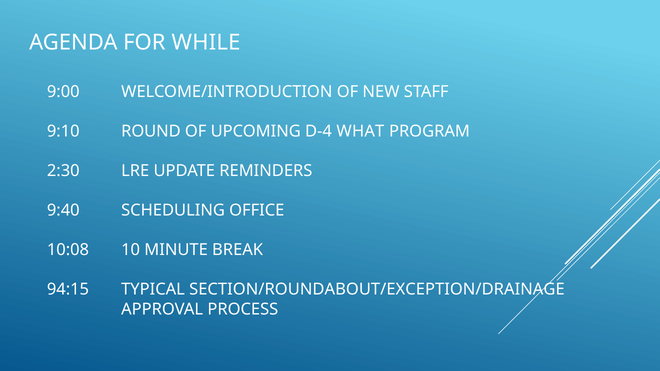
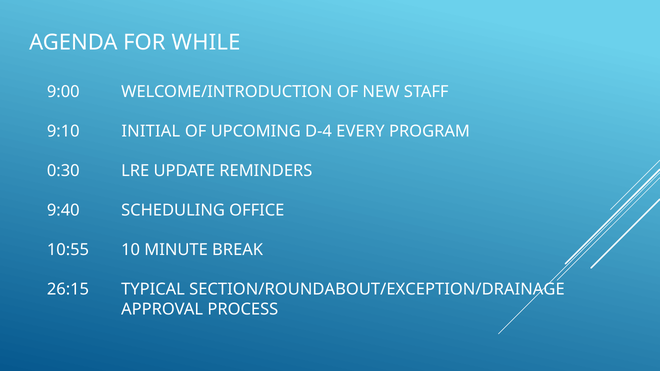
ROUND: ROUND -> INITIAL (151, 131)
WHAT: WHAT -> EVERY (360, 131)
2:30: 2:30 -> 0:30 (63, 171)
10:08: 10:08 -> 10:55 (68, 250)
94:15: 94:15 -> 26:15 (68, 290)
